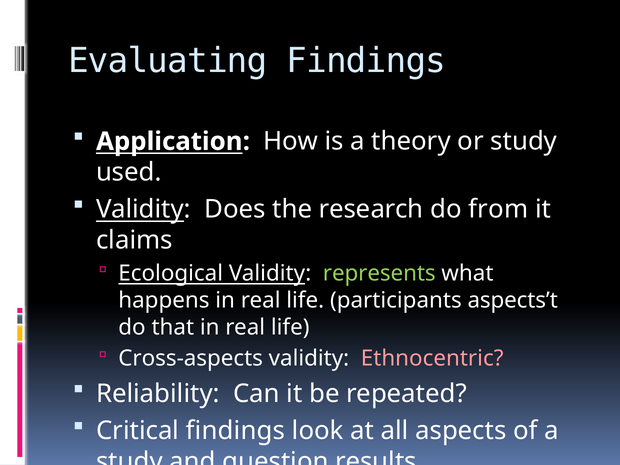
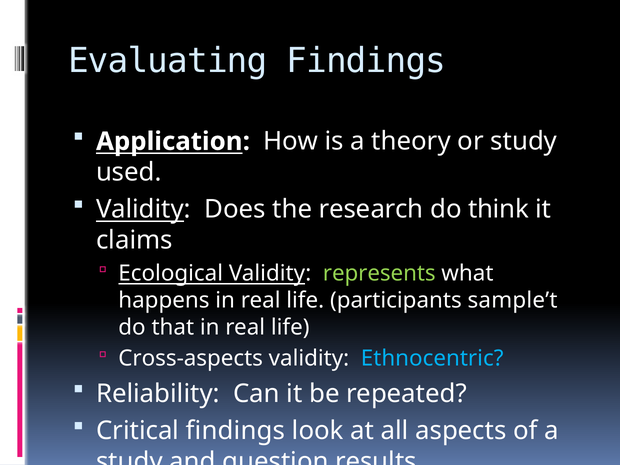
from: from -> think (499, 209)
aspects’t: aspects’t -> sample’t (513, 300)
Ethnocentric colour: pink -> light blue (432, 359)
